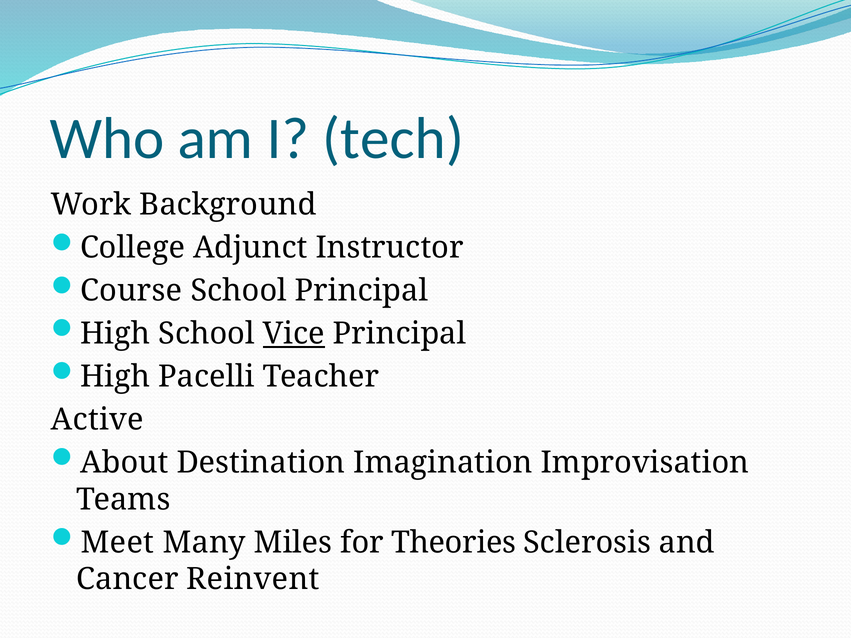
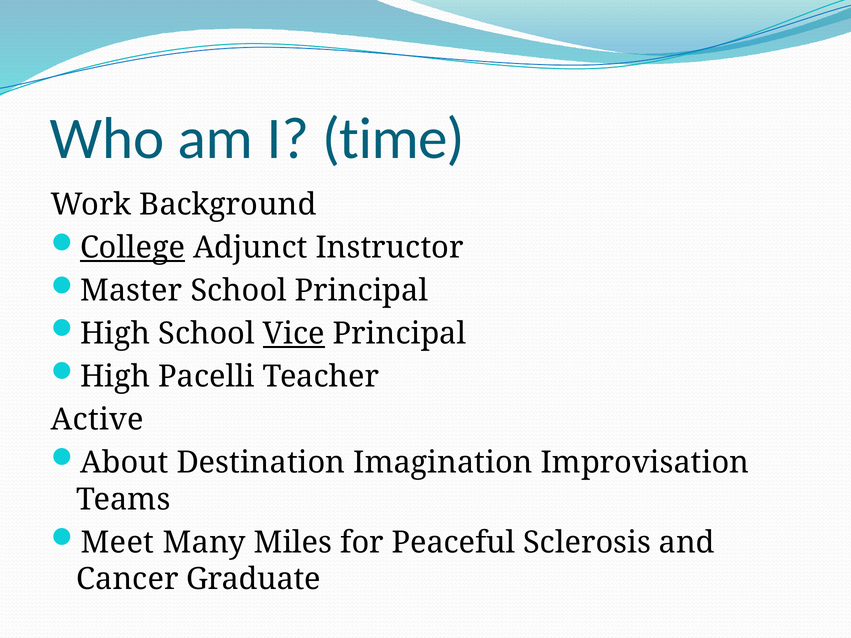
tech: tech -> time (393, 139)
College underline: none -> present (133, 248)
Course: Course -> Master (131, 291)
Theories: Theories -> Peaceful (454, 543)
Reinvent: Reinvent -> Graduate (253, 579)
